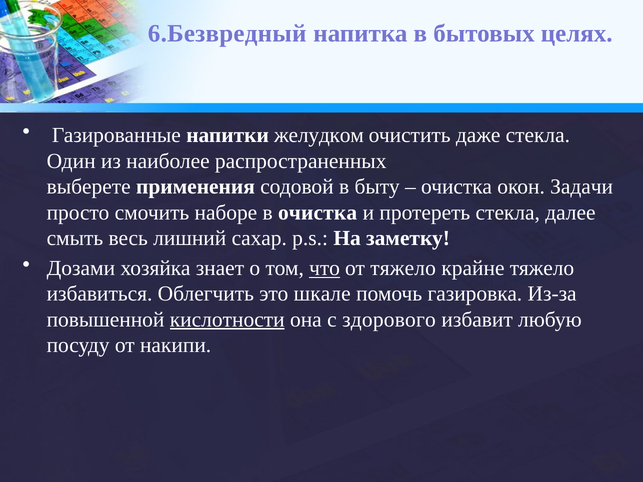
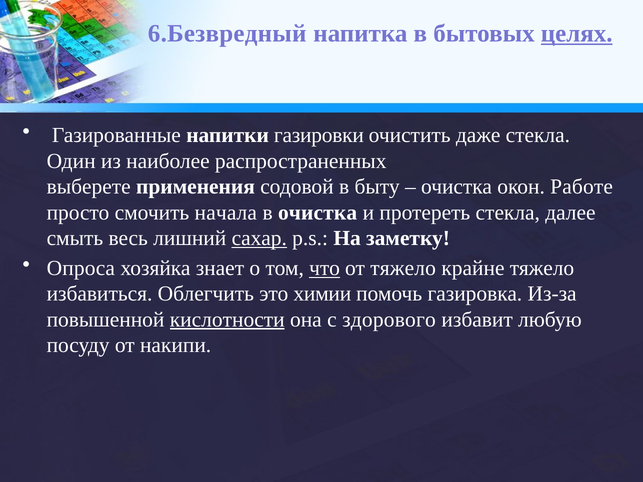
целях underline: none -> present (577, 33)
желудком: желудком -> газировки (319, 135)
Задачи: Задачи -> Работе (582, 187)
наборе: наборе -> начала (226, 213)
сахар underline: none -> present (259, 238)
Дозами: Дозами -> Опроса (81, 268)
шкале: шкале -> химии (322, 294)
